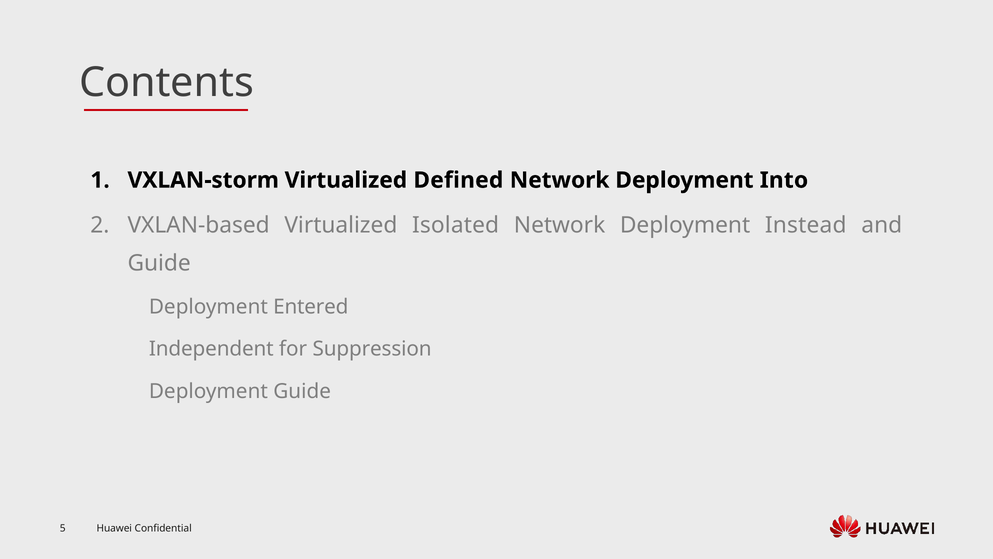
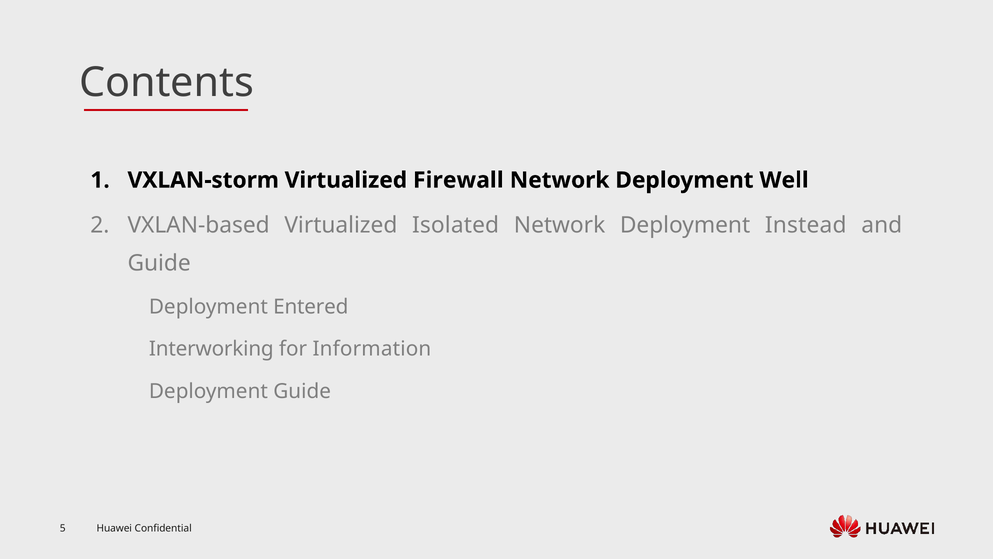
Defined: Defined -> Firewall (458, 180)
Into: Into -> Well (784, 180)
Independent: Independent -> Interworking (211, 349)
Suppression: Suppression -> Information (372, 349)
